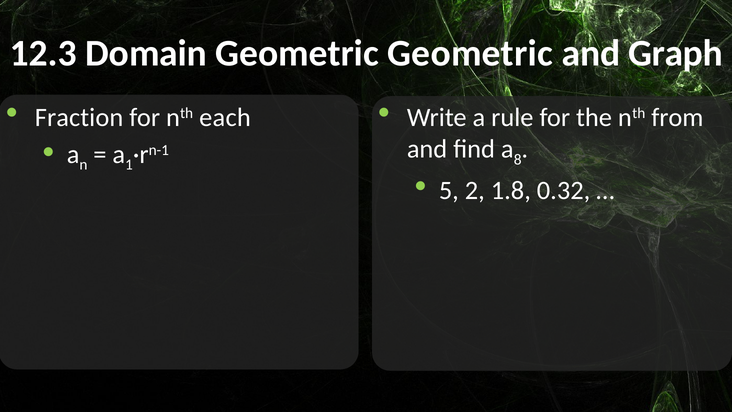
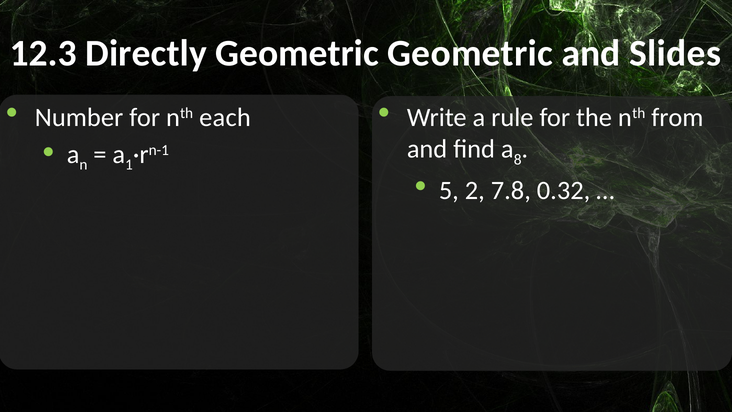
Domain: Domain -> Directly (146, 53)
Graph: Graph -> Slides (675, 53)
Fraction: Fraction -> Number (79, 117)
1.8: 1.8 -> 7.8 (511, 191)
